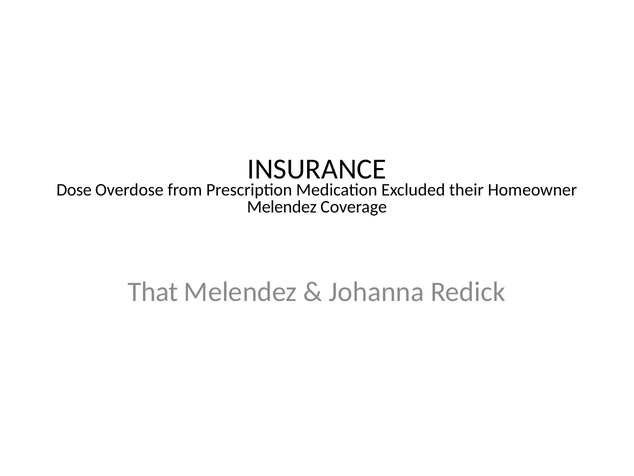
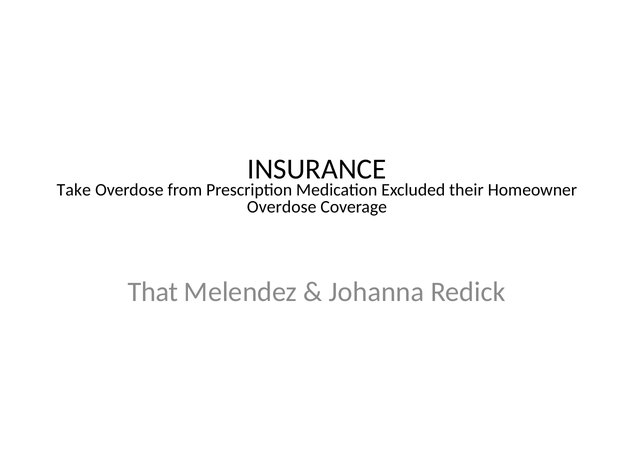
Dose: Dose -> Take (74, 190)
Melendez: Melendez -> Overdose (282, 207)
